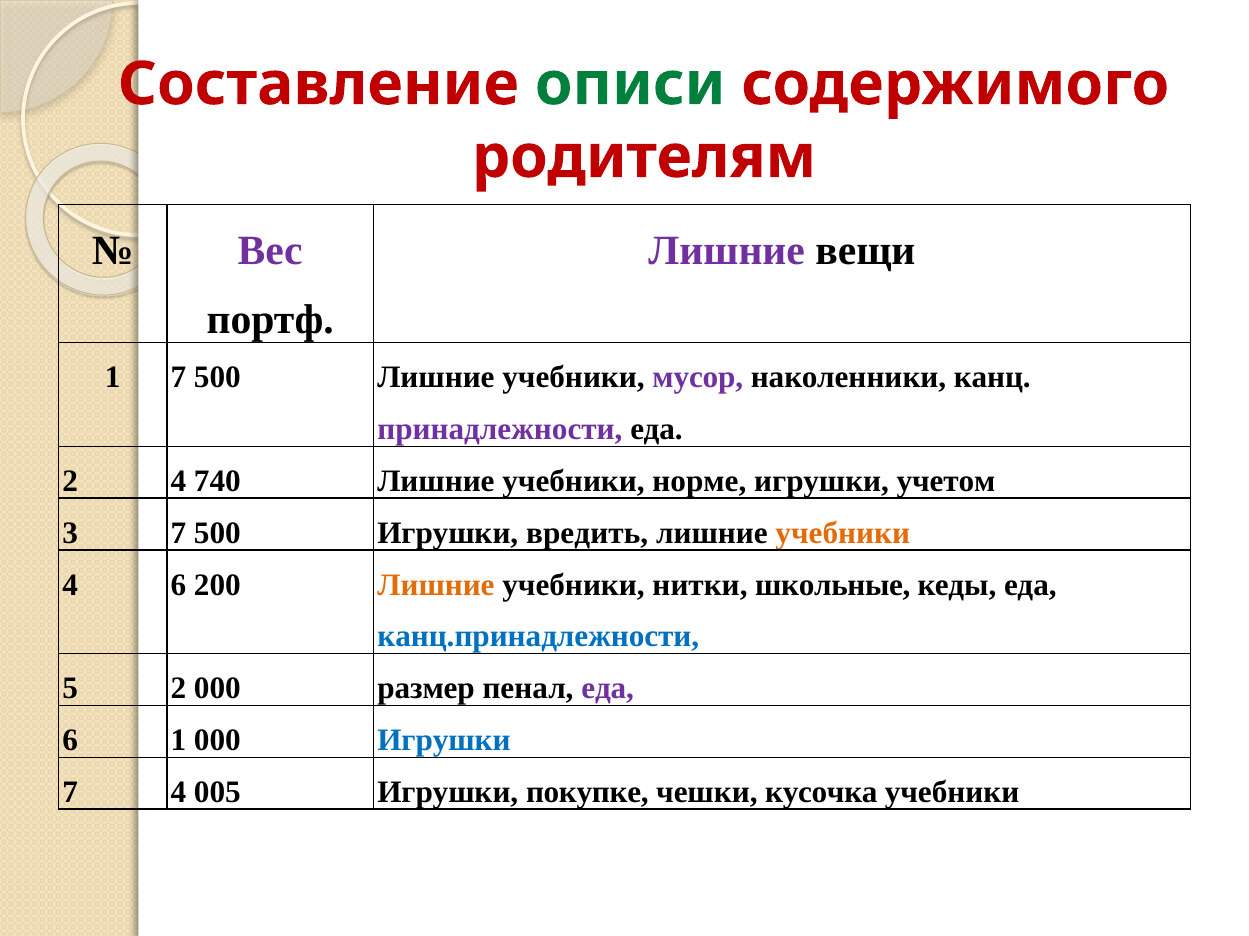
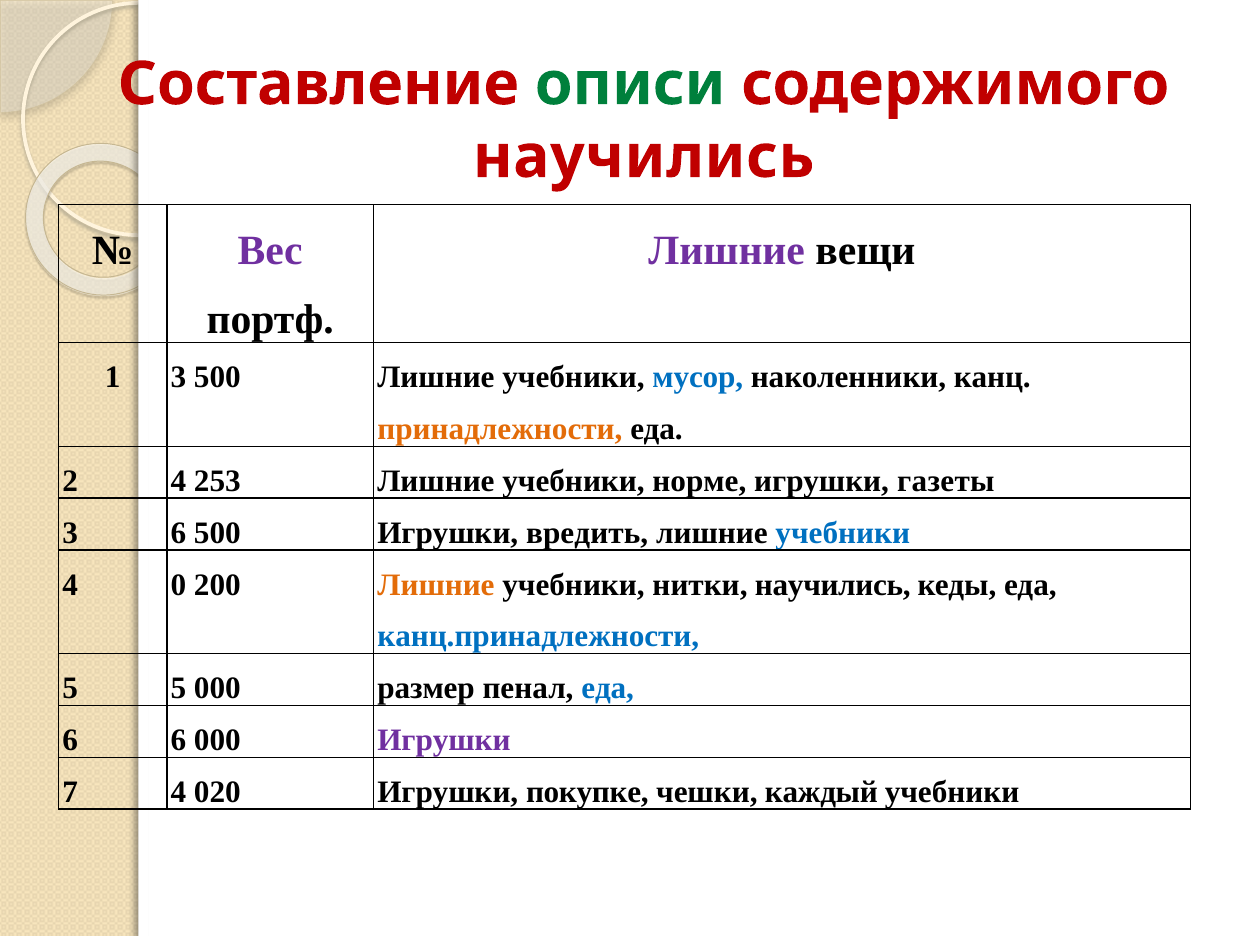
родителям: родителям -> научились (644, 157)
1 7: 7 -> 3 (178, 378)
мусор colour: purple -> blue (698, 378)
принадлежности colour: purple -> orange (500, 430)
740: 740 -> 253 (217, 482)
учетом: учетом -> газеты (946, 482)
3 7: 7 -> 6 (178, 533)
учебники colour: orange -> blue (843, 533)
4 6: 6 -> 0 (178, 585)
нитки школьные: школьные -> научились (833, 585)
5 2: 2 -> 5 (178, 689)
еда colour: purple -> blue (608, 689)
6 1: 1 -> 6 (178, 741)
Игрушки colour: blue -> purple (444, 741)
005: 005 -> 020 (217, 793)
кусочка: кусочка -> каждый (821, 793)
